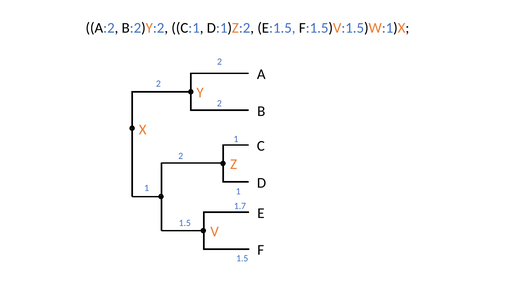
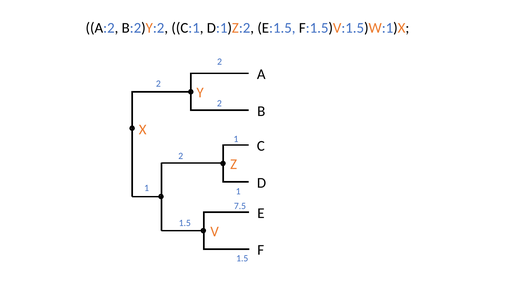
1.7: 1.7 -> 7.5 (240, 206)
